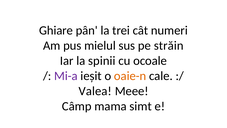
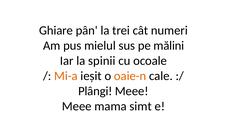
străin: străin -> mălini (169, 45)
Mi-a colour: purple -> orange (66, 76)
Valea: Valea -> Plângi (95, 91)
Câmp: Câmp -> Meee (77, 106)
